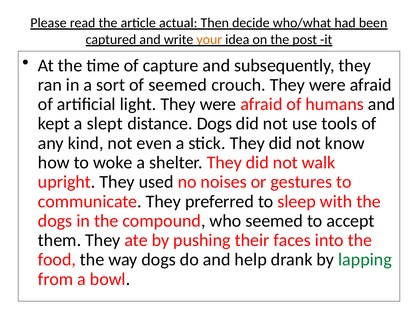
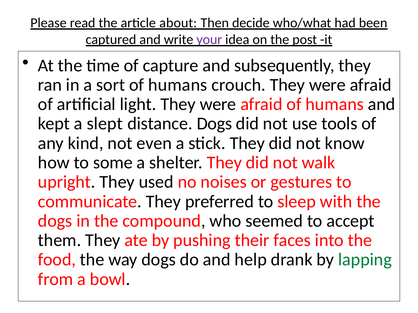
actual: actual -> about (178, 23)
your colour: orange -> purple (209, 40)
sort of seemed: seemed -> humans (178, 85)
woke: woke -> some (113, 163)
